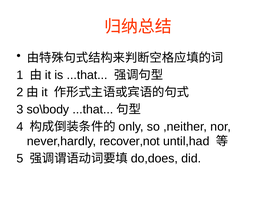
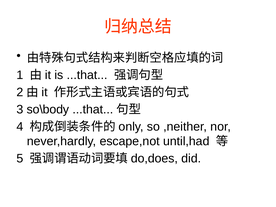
recover,not: recover,not -> escape,not (130, 141)
